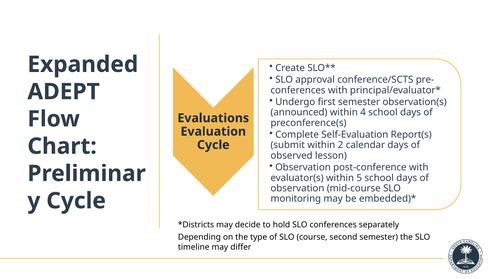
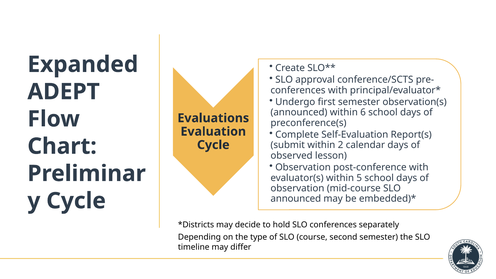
4: 4 -> 6 (363, 112)
monitoring: monitoring -> announced (296, 199)
